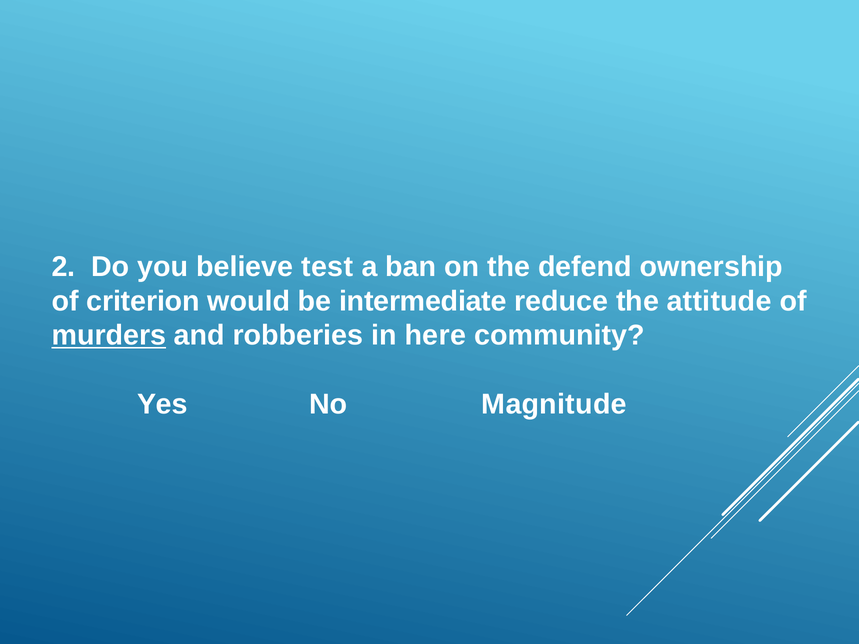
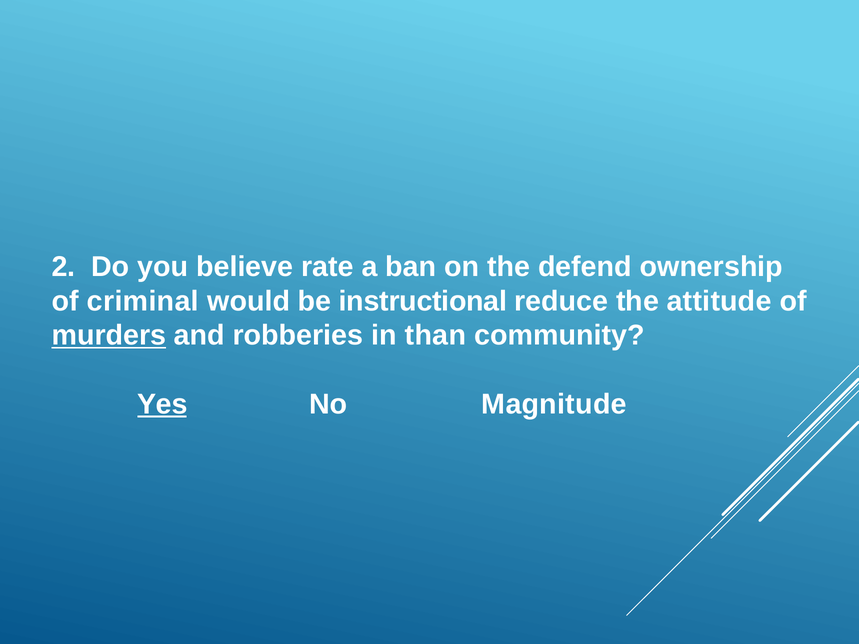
test: test -> rate (327, 267)
criterion: criterion -> criminal (143, 301)
intermediate: intermediate -> instructional (423, 301)
here: here -> than (435, 336)
Yes underline: none -> present (162, 404)
